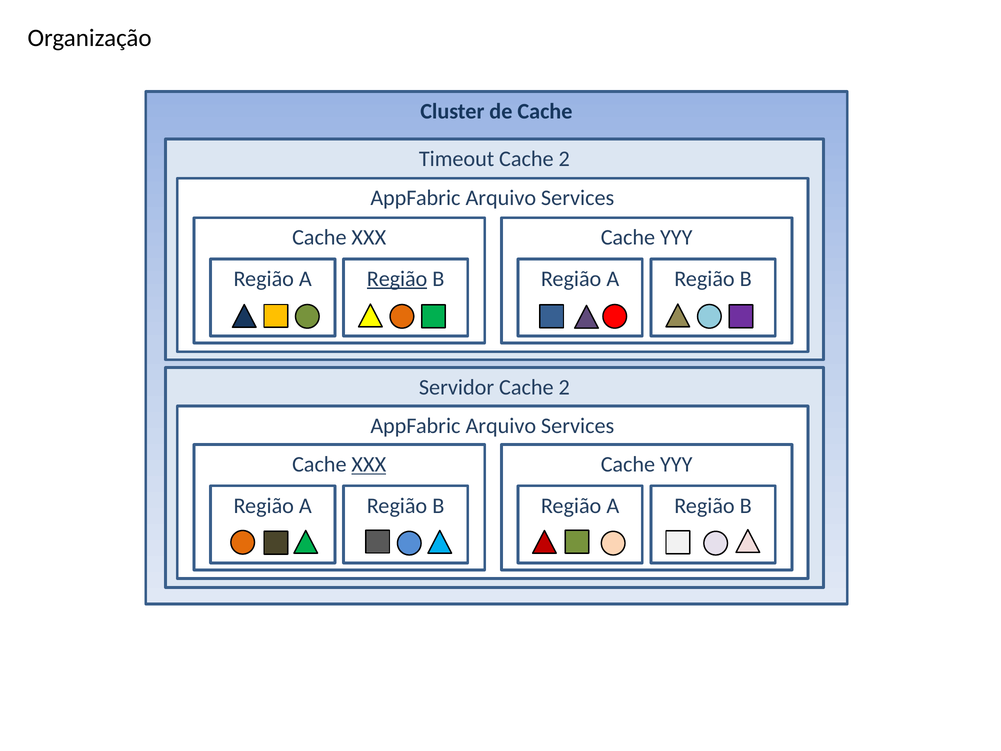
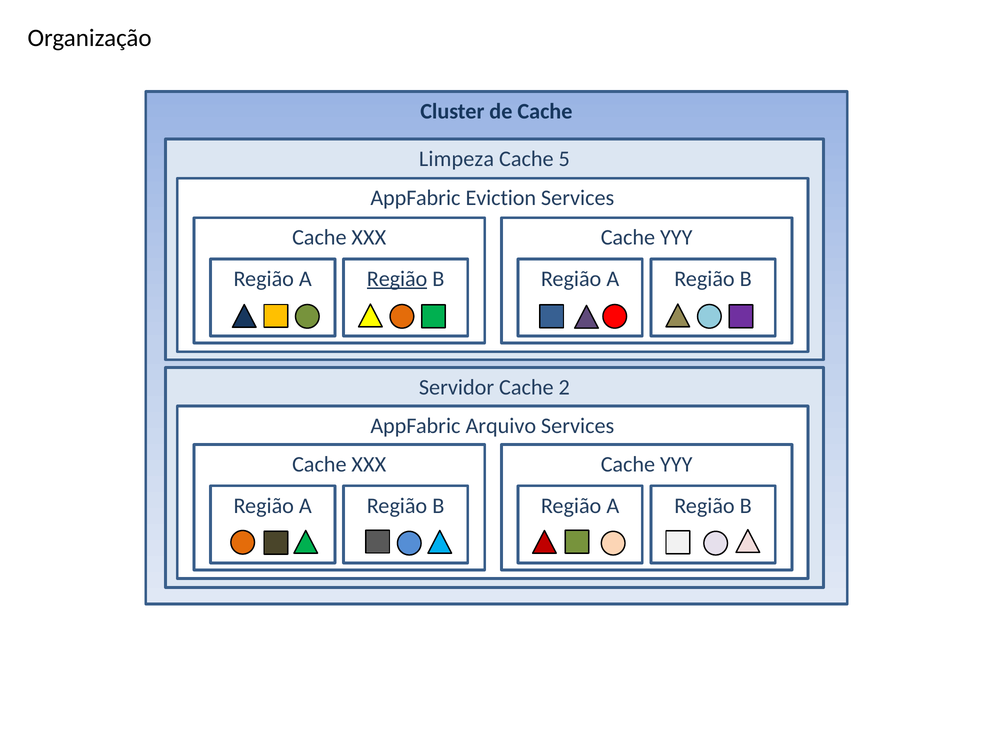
Timeout: Timeout -> Limpeza (457, 159)
2: 2 -> 5 (564, 159)
Arquivo: Arquivo -> Eviction (501, 198)
XXX underline: present -> none (369, 464)
